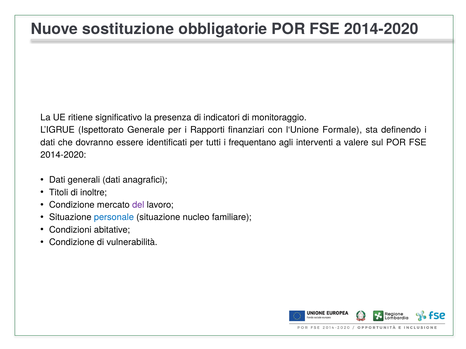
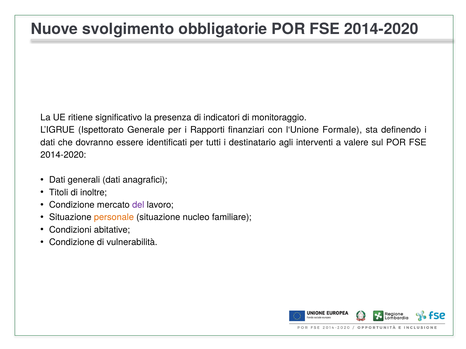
sostituzione: sostituzione -> svolgimento (128, 29)
frequentano: frequentano -> destinatario (252, 143)
personale colour: blue -> orange (114, 218)
